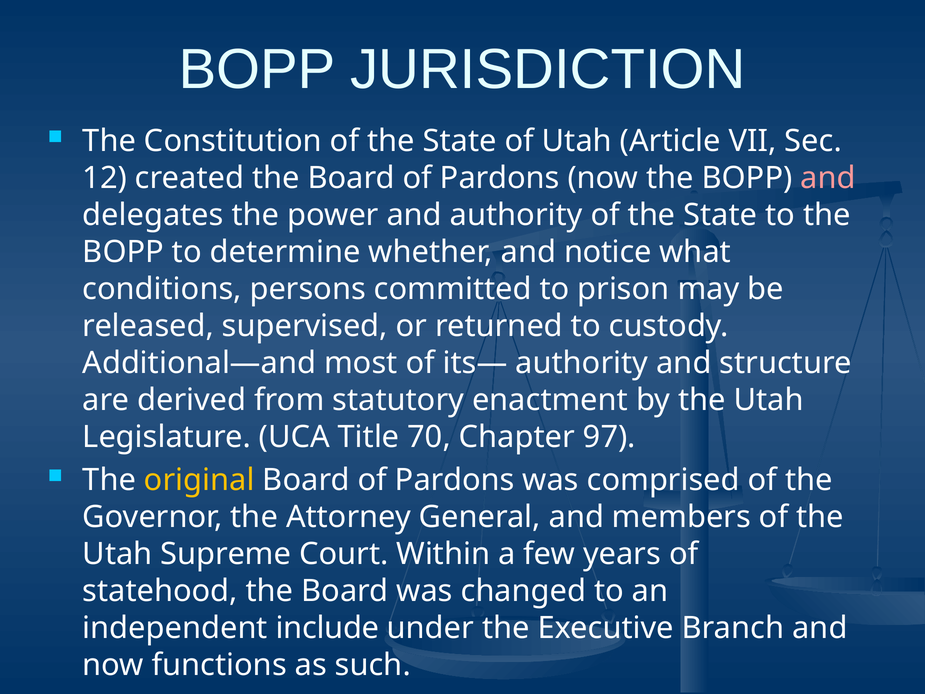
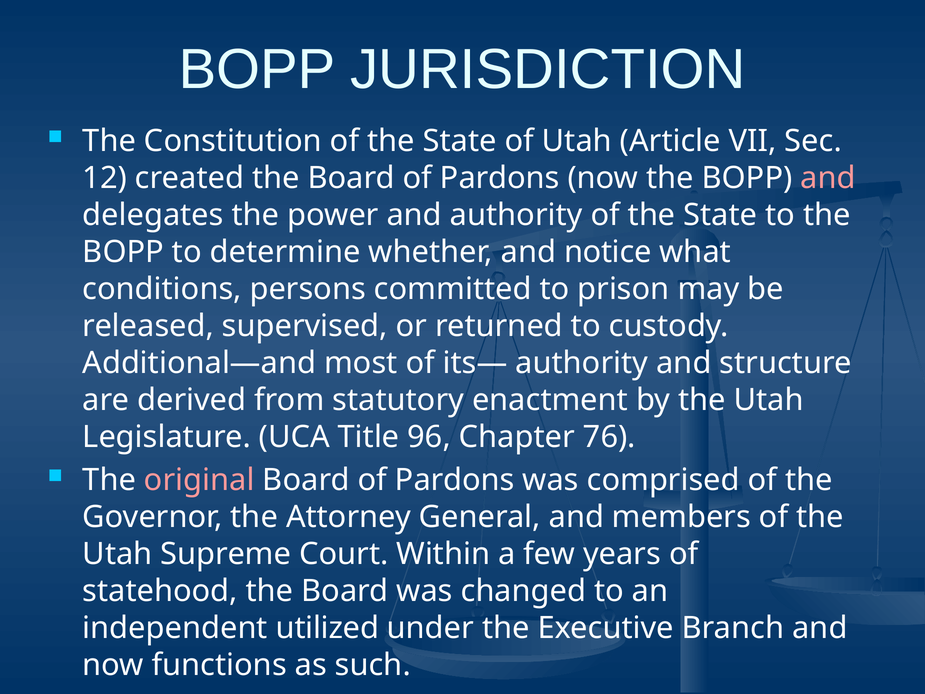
70: 70 -> 96 (429, 437)
97: 97 -> 76 (609, 437)
original colour: yellow -> pink (199, 480)
include: include -> utilized (327, 628)
